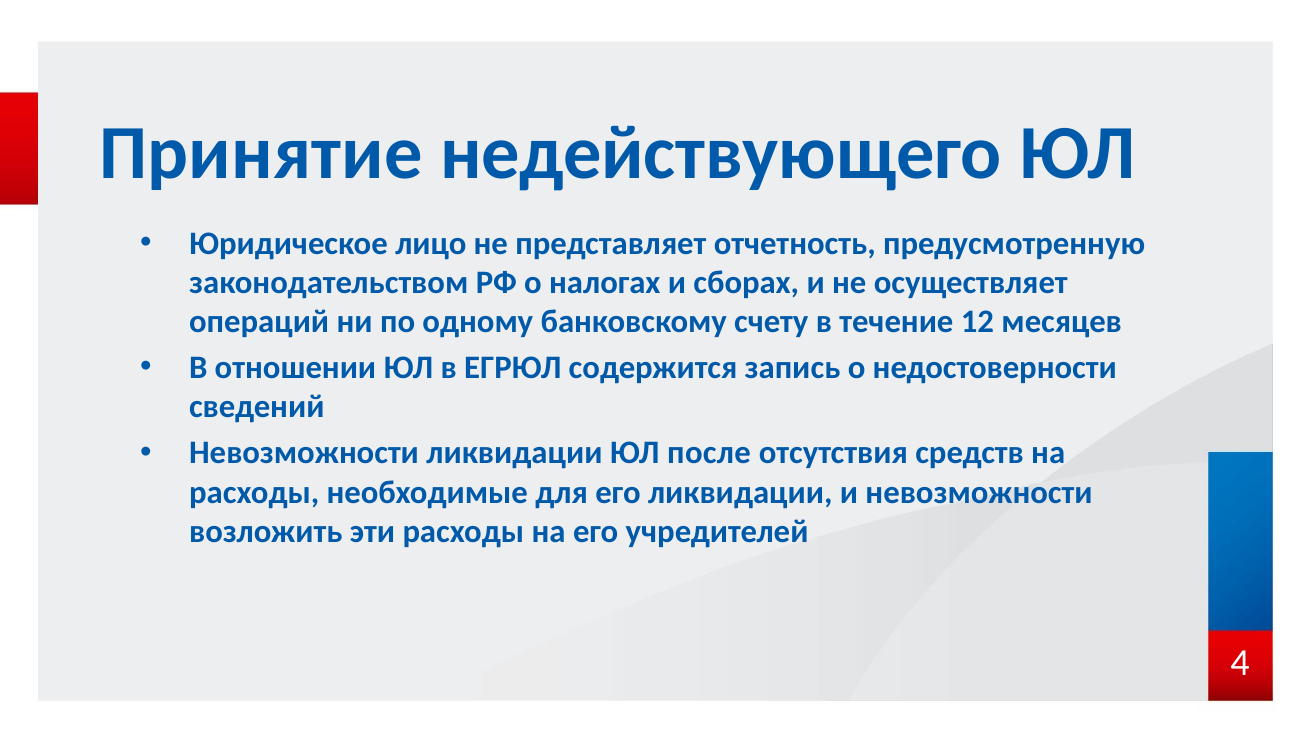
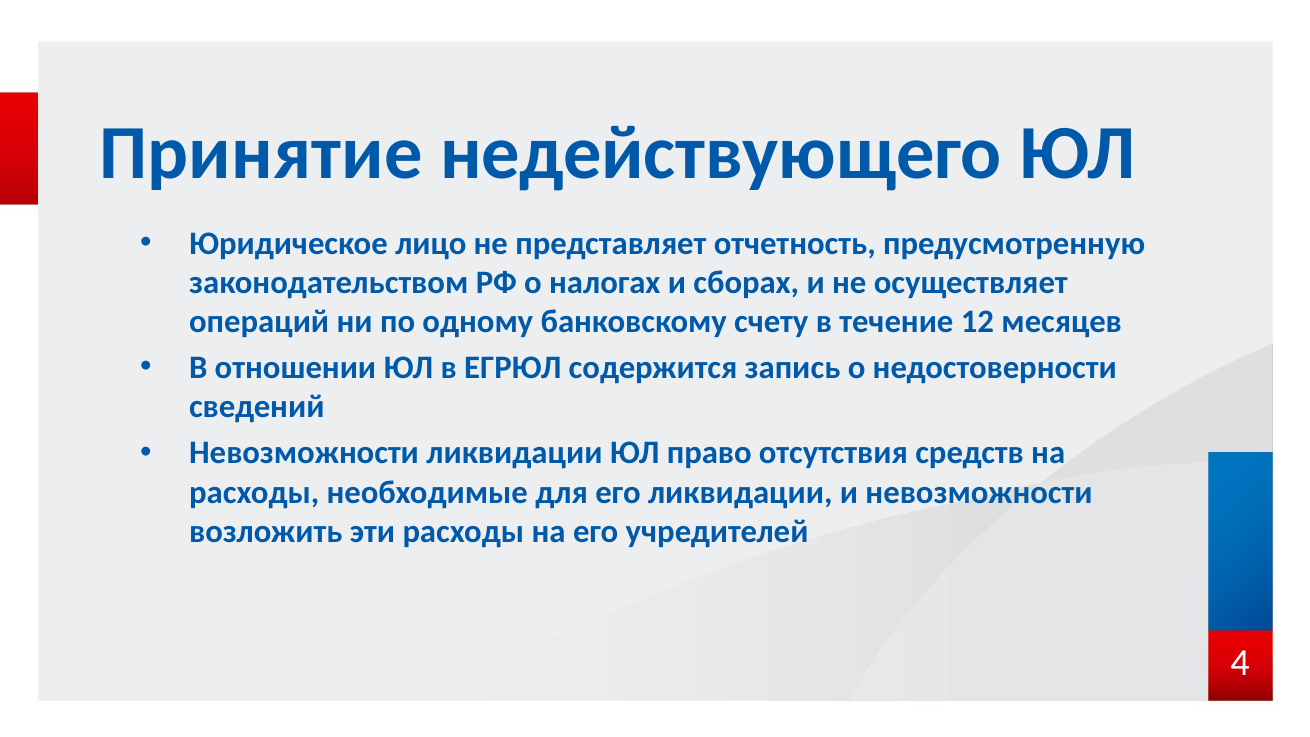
после: после -> право (709, 453)
